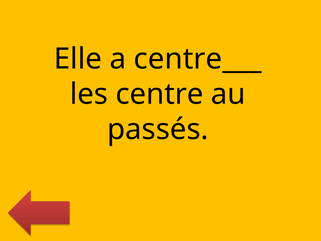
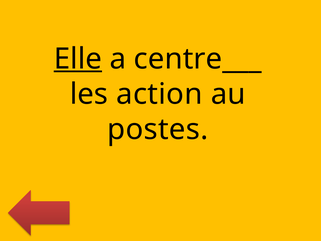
Elle underline: none -> present (78, 59)
centre: centre -> action (159, 94)
passés: passés -> postes (158, 129)
